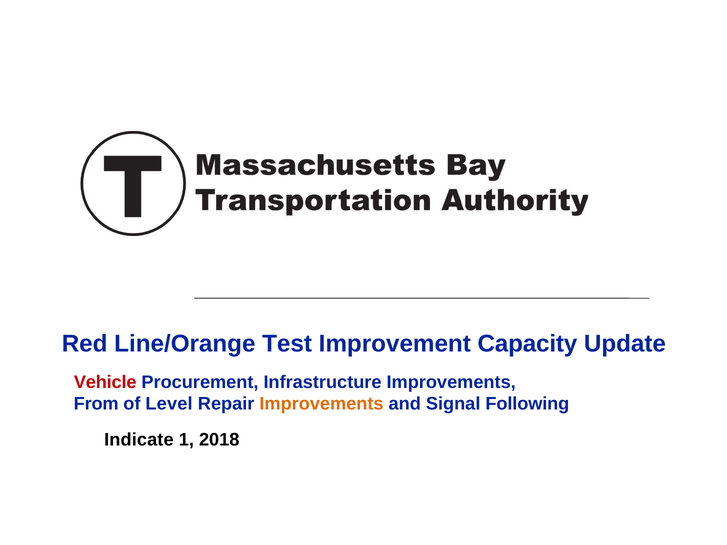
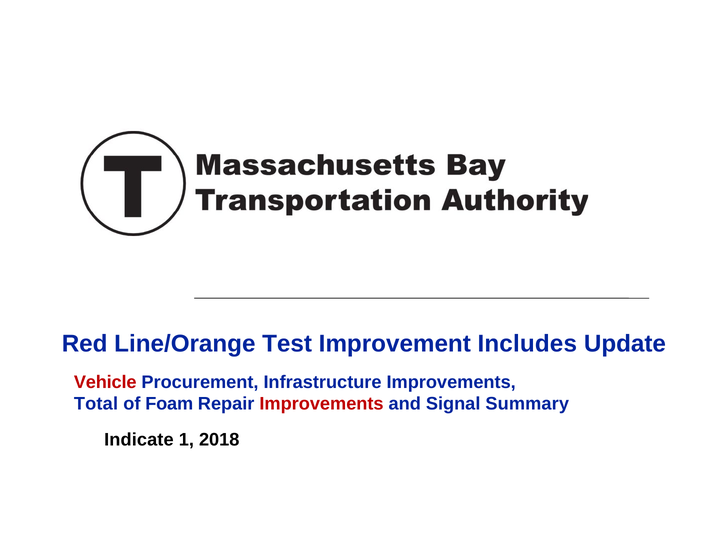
Capacity: Capacity -> Includes (527, 344)
From: From -> Total (96, 404)
Level: Level -> Foam (169, 404)
Improvements colour: orange -> red (322, 404)
Following: Following -> Summary (527, 404)
